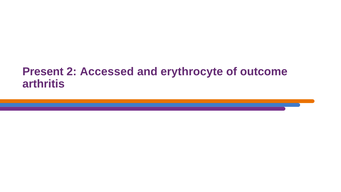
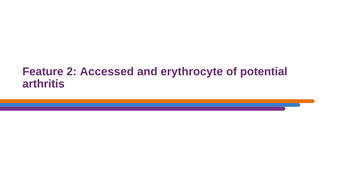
Present: Present -> Feature (43, 72)
outcome: outcome -> potential (264, 72)
